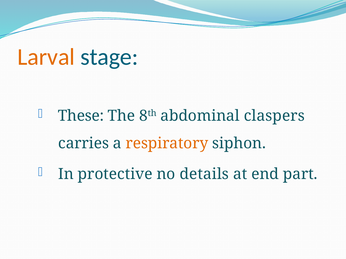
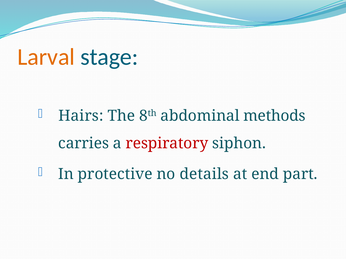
These: These -> Hairs (81, 116)
claspers: claspers -> methods (274, 116)
respiratory colour: orange -> red (167, 144)
